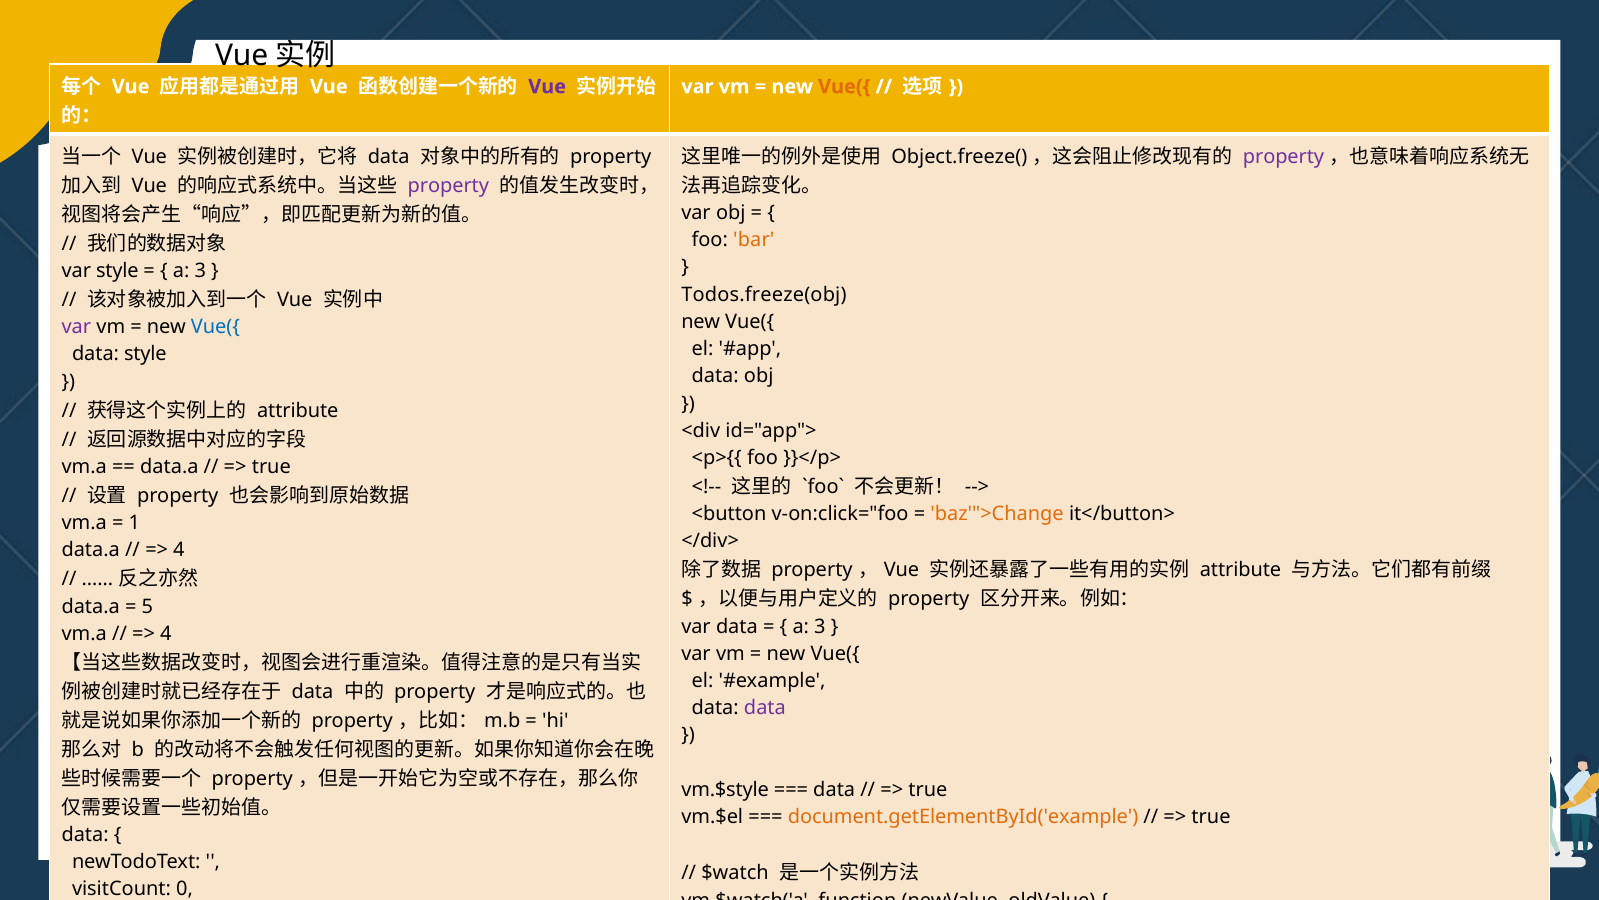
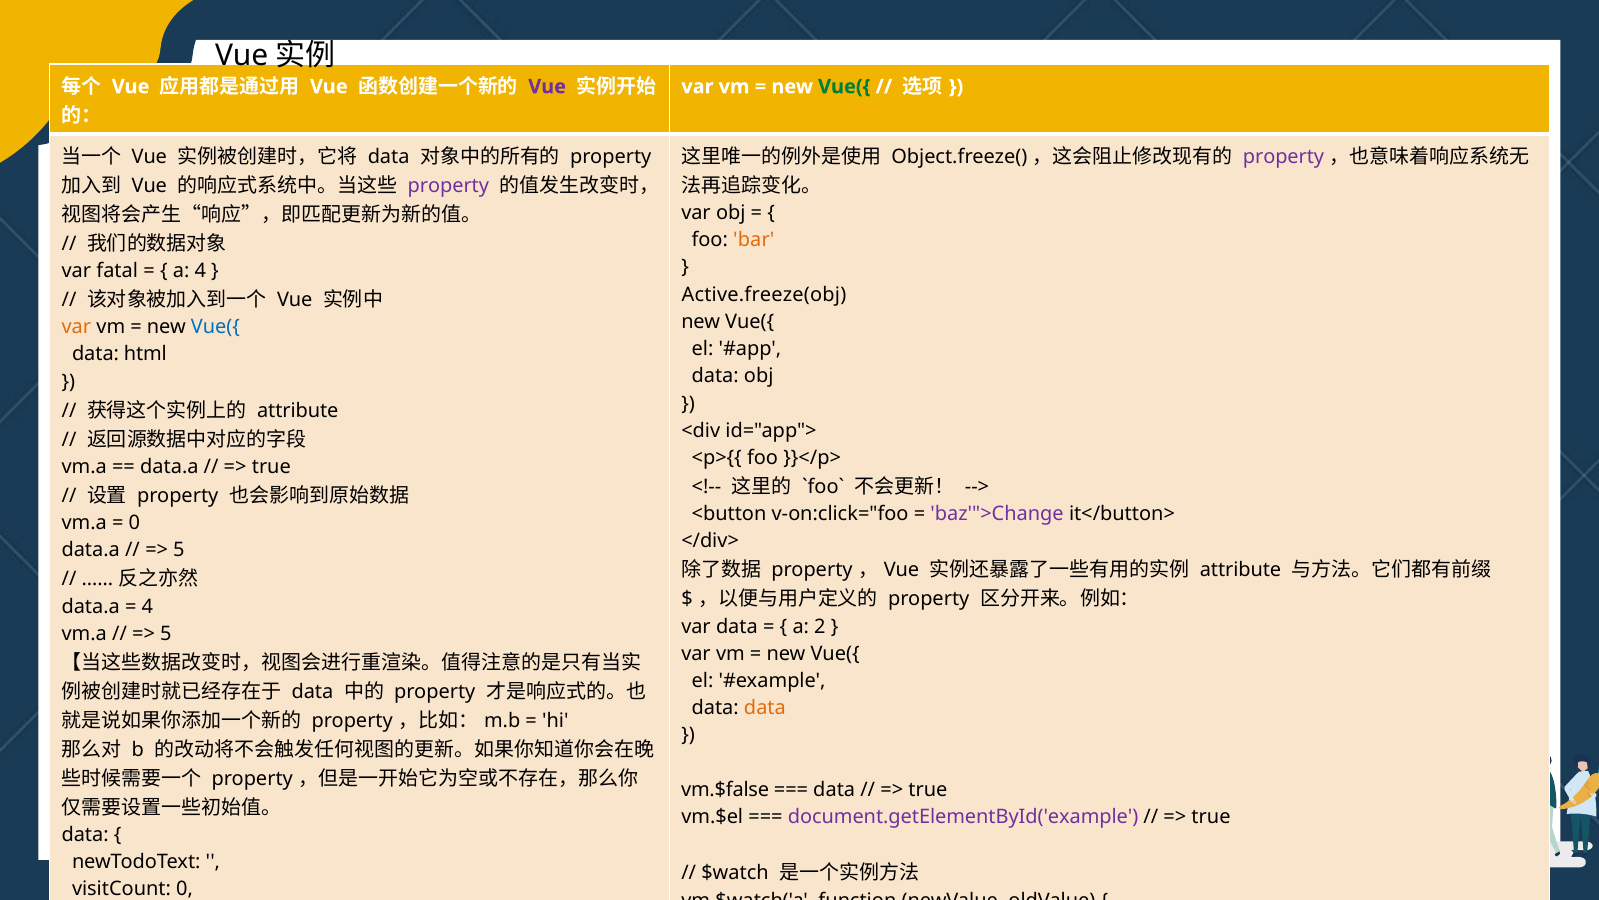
Vue({ colour: orange -> green (844, 87)
var style: style -> fatal (117, 271)
3: 3 -> 4 (200, 271)
Todos.freeze(obj: Todos.freeze(obj -> Active.freeze(obj (764, 294)
var colour: purple -> orange (76, 327)
data style: style -> html (145, 354)
baz'">Change colour: orange -> purple (997, 514)
1: 1 -> 0 (134, 523)
4: 4 -> 5 (179, 550)
5: 5 -> 4 (147, 606)
3: 3 -> 2 (820, 626)
4: 4 -> 5 (166, 633)
data colour: purple -> orange (765, 708)
vm.$style: vm.$style -> vm.$false (725, 789)
document.getElementById('example colour: orange -> purple (963, 816)
